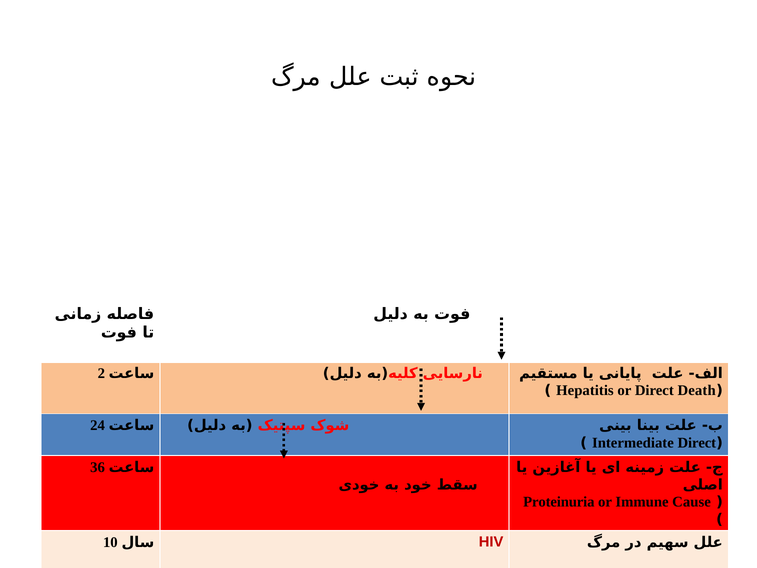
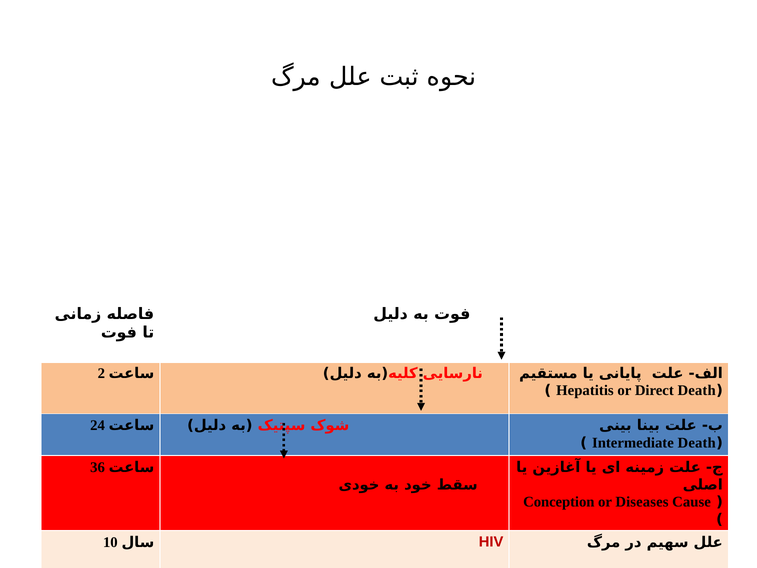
Intermediate Direct: Direct -> Death (697, 443)
Proteinuria: Proteinuria -> Conception (559, 502)
Immune: Immune -> Diseases (642, 502)
